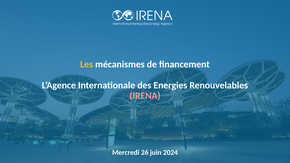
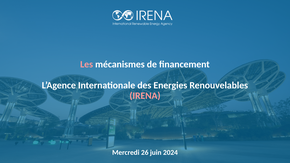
Les colour: yellow -> pink (87, 64)
